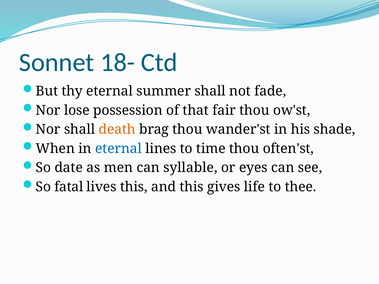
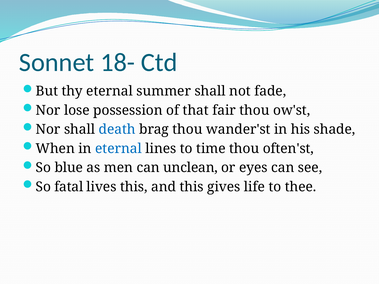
death colour: orange -> blue (117, 130)
date: date -> blue (69, 168)
syllable: syllable -> unclean (190, 168)
